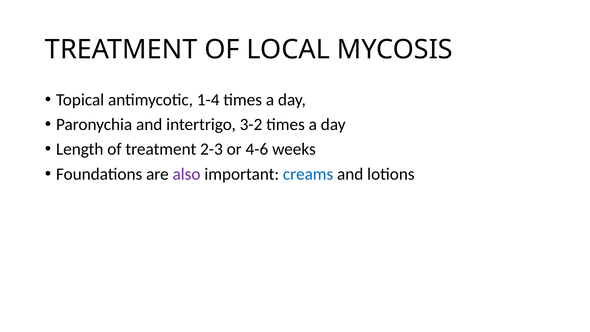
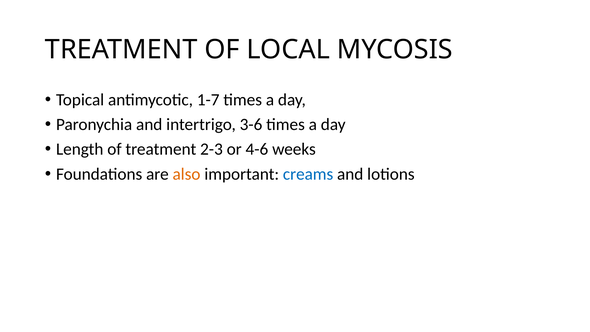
1-4: 1-4 -> 1-7 (208, 100)
3-2: 3-2 -> 3-6 (251, 124)
also colour: purple -> orange (186, 174)
